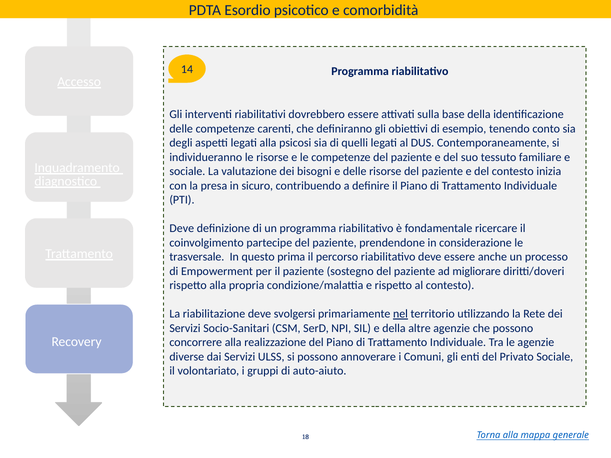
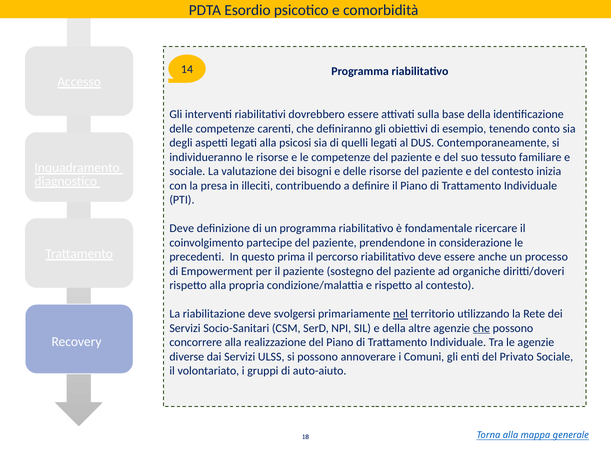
sicuro: sicuro -> illeciti (257, 186)
trasversale: trasversale -> precedenti (197, 257)
migliorare: migliorare -> organiche (477, 271)
che underline: none -> present (481, 328)
